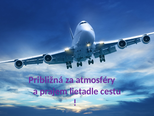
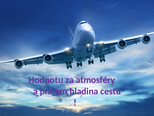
Približná: Približná -> Hodnotu (46, 80)
lietadle: lietadle -> hladina (84, 91)
